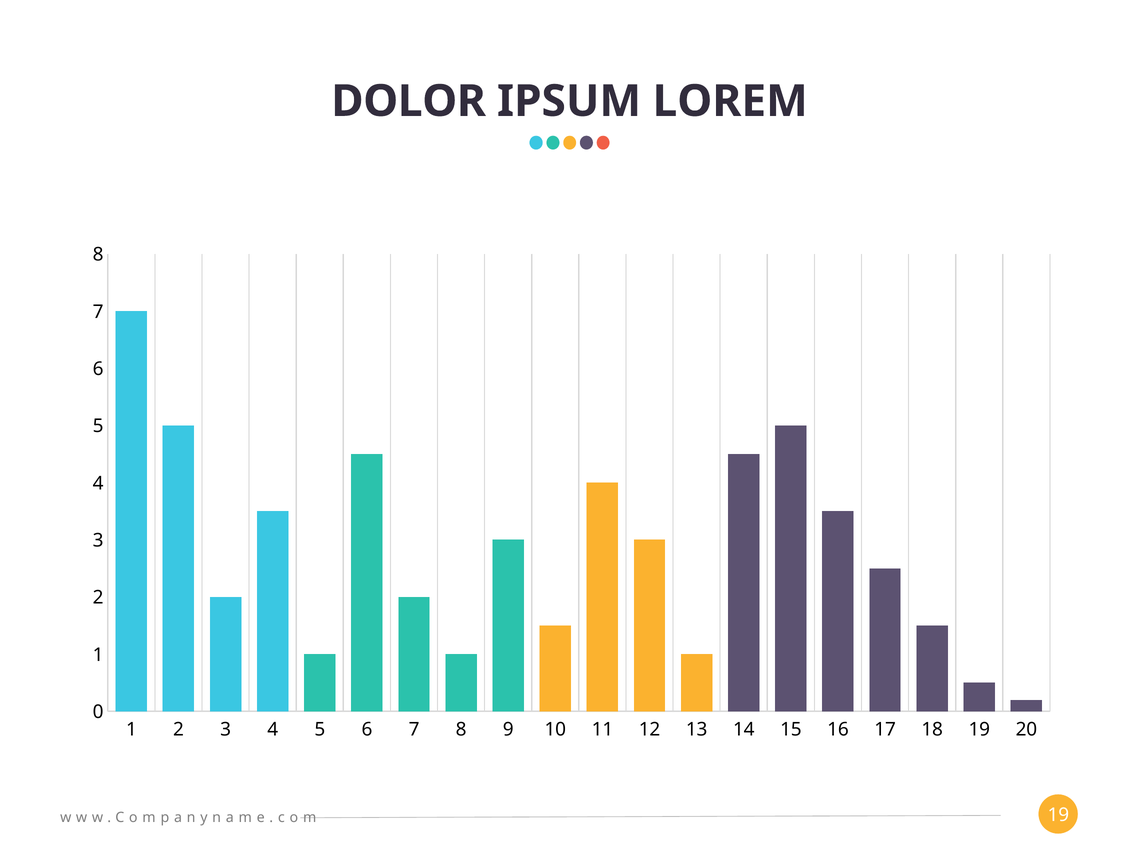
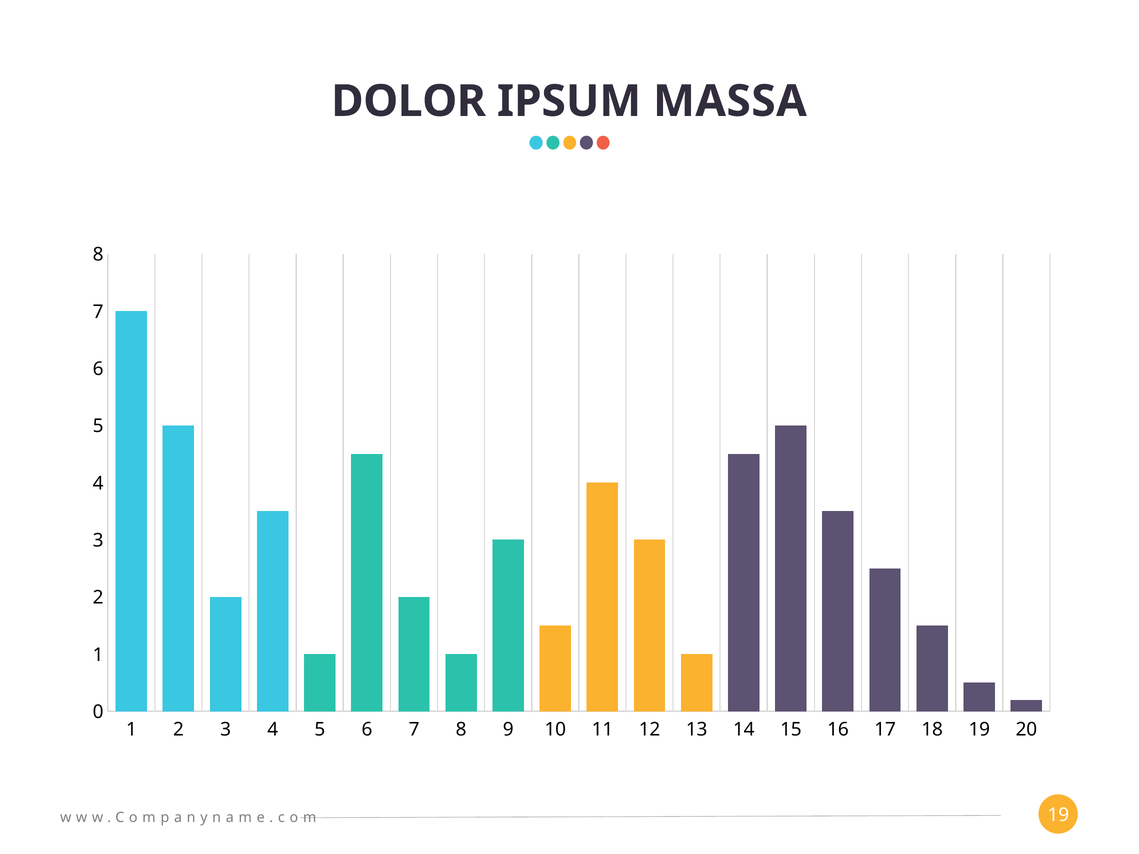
LOREM: LOREM -> MASSA (730, 101)
